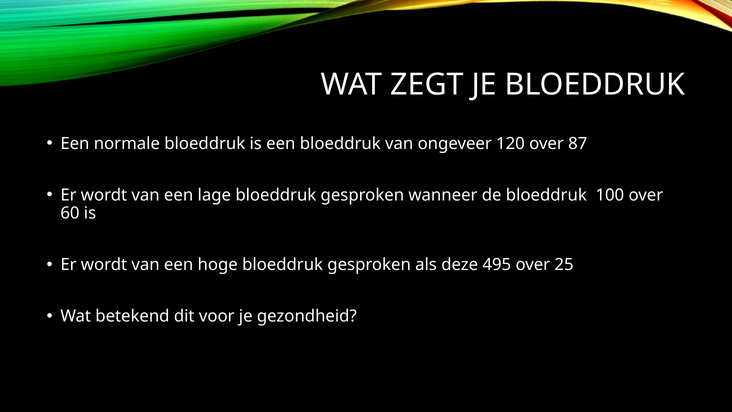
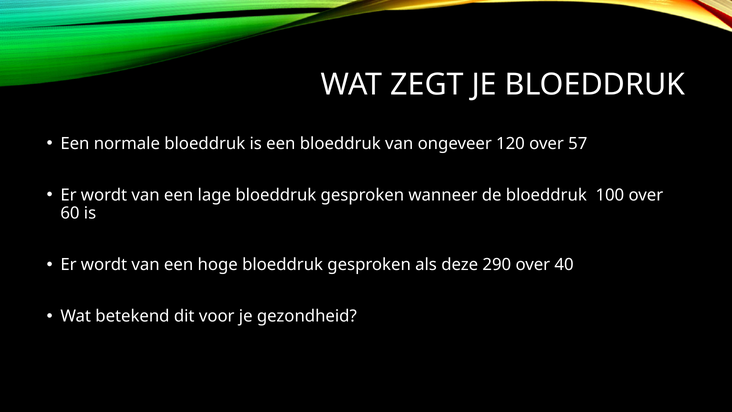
87: 87 -> 57 (578, 143)
495: 495 -> 290 (497, 264)
25: 25 -> 40 (564, 264)
